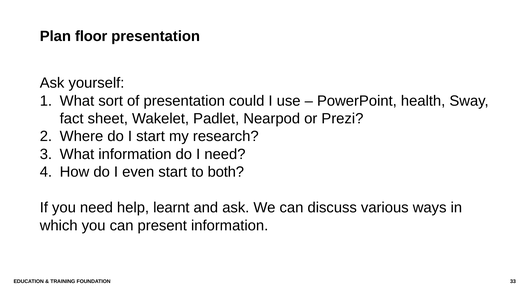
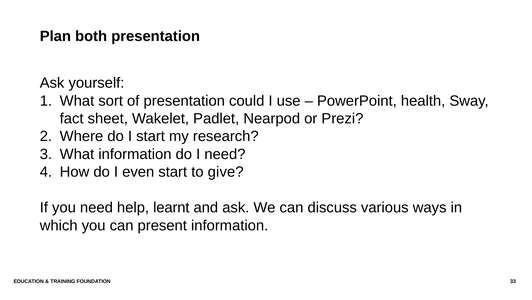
floor: floor -> both (91, 36)
both: both -> give (226, 172)
